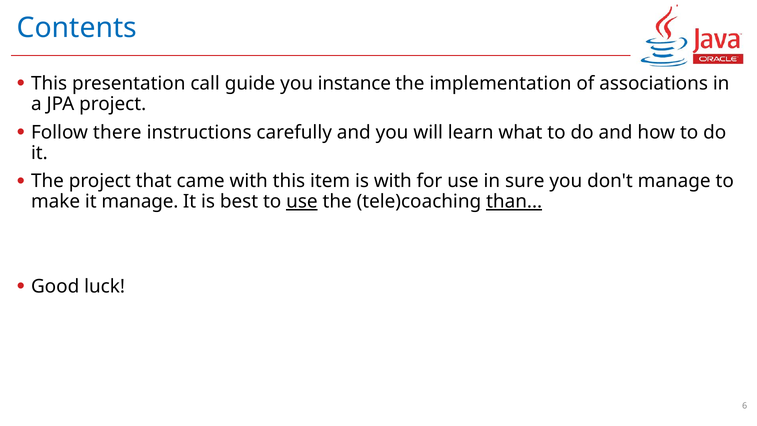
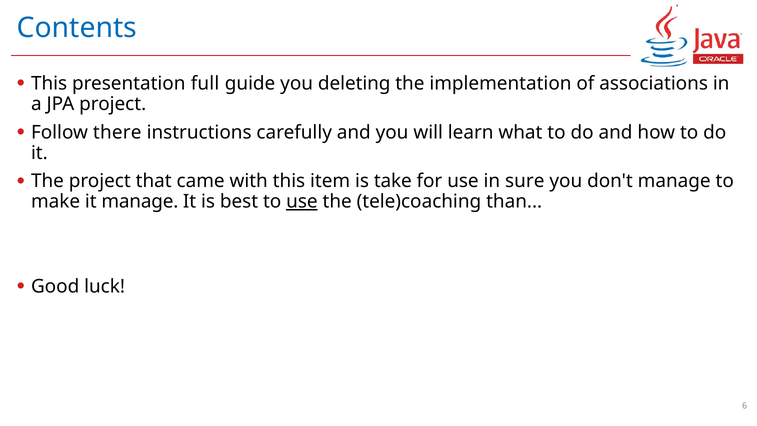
call: call -> full (205, 84)
instance: instance -> deleting (354, 84)
is with: with -> take (393, 181)
than underline: present -> none (514, 202)
